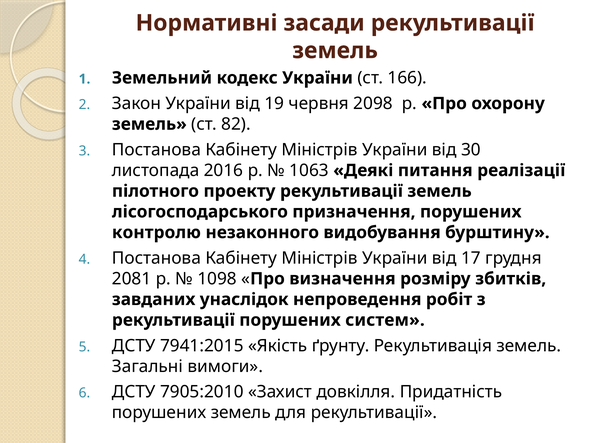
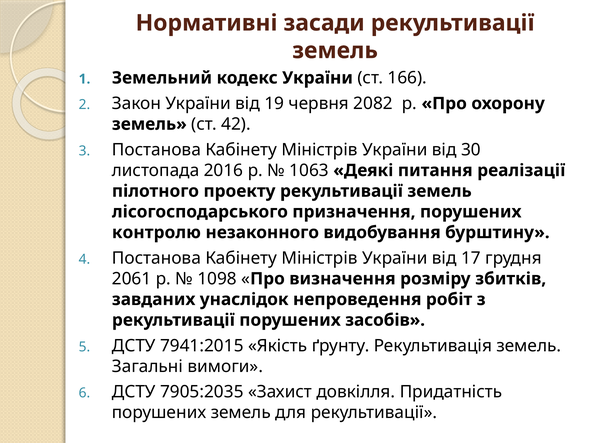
2098: 2098 -> 2082 (373, 104)
82: 82 -> 42 (236, 124)
2081: 2081 -> 2061 (132, 279)
систем: систем -> засобів (385, 320)
7905:2010: 7905:2010 -> 7905:2035 (202, 392)
